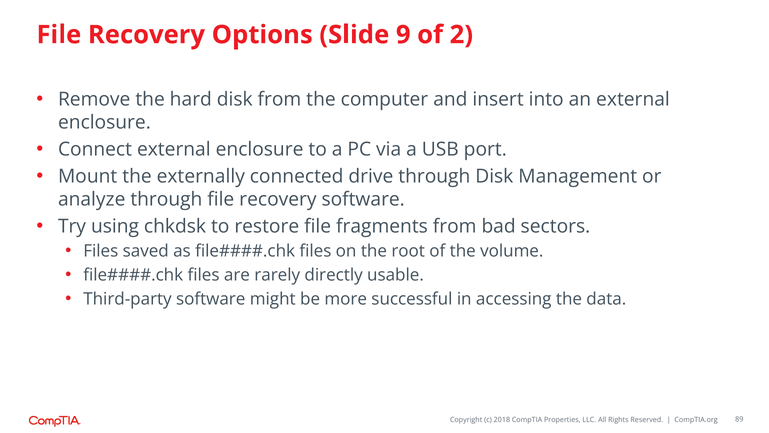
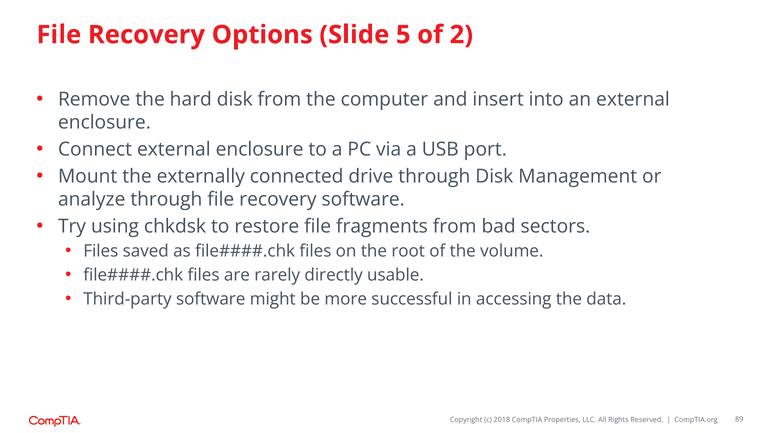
9: 9 -> 5 (403, 35)
